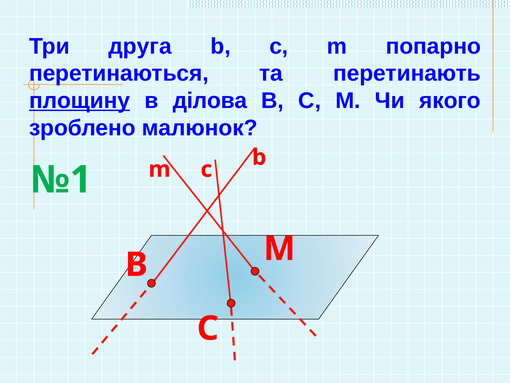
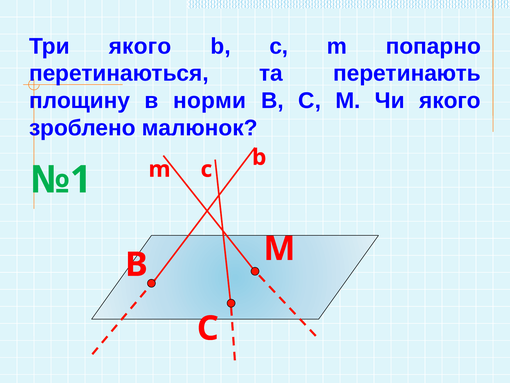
Три друга: друга -> якого (140, 46)
площину underline: present -> none (80, 101)
ділова: ділова -> норми (210, 101)
